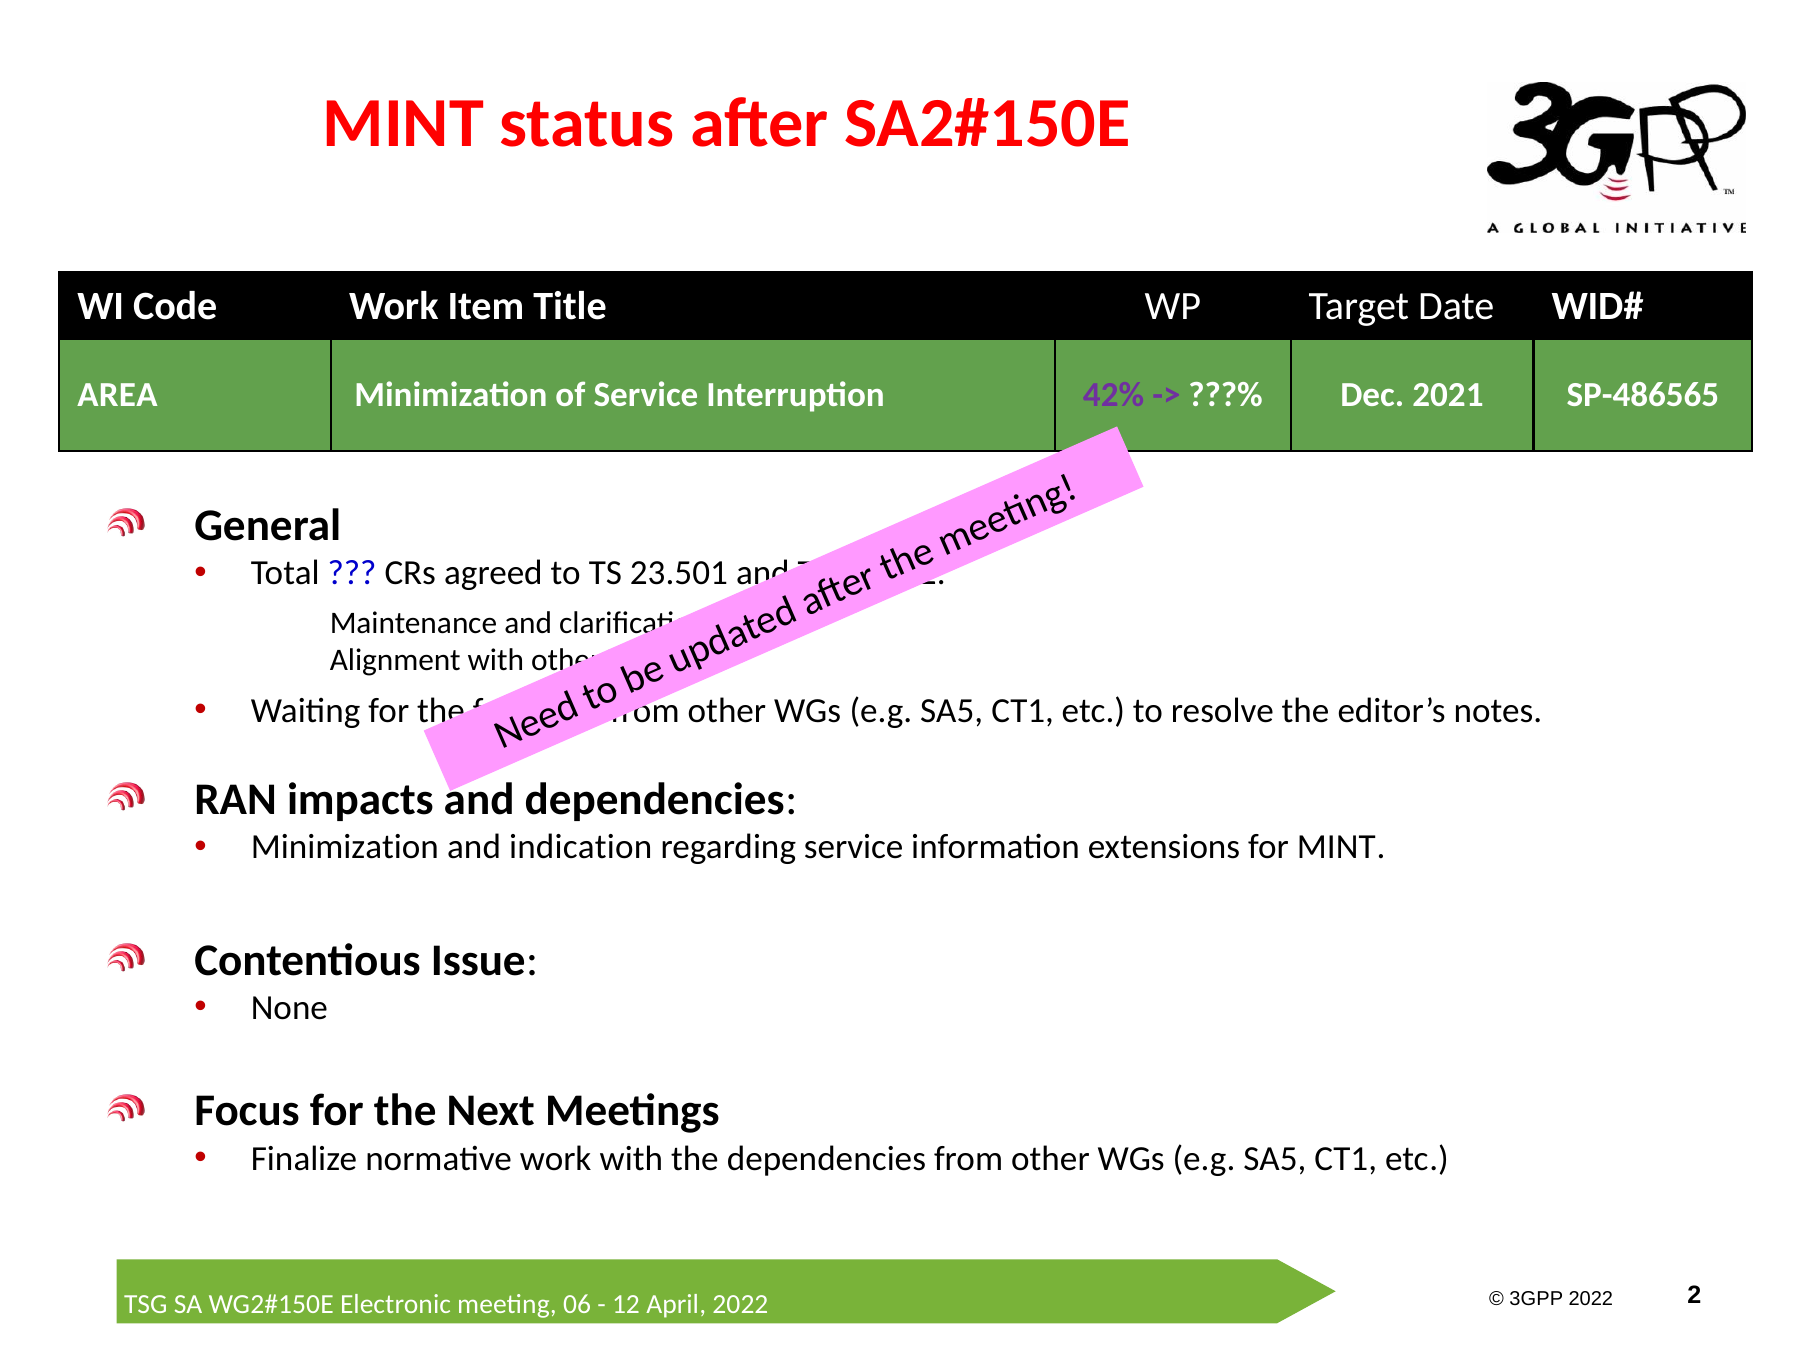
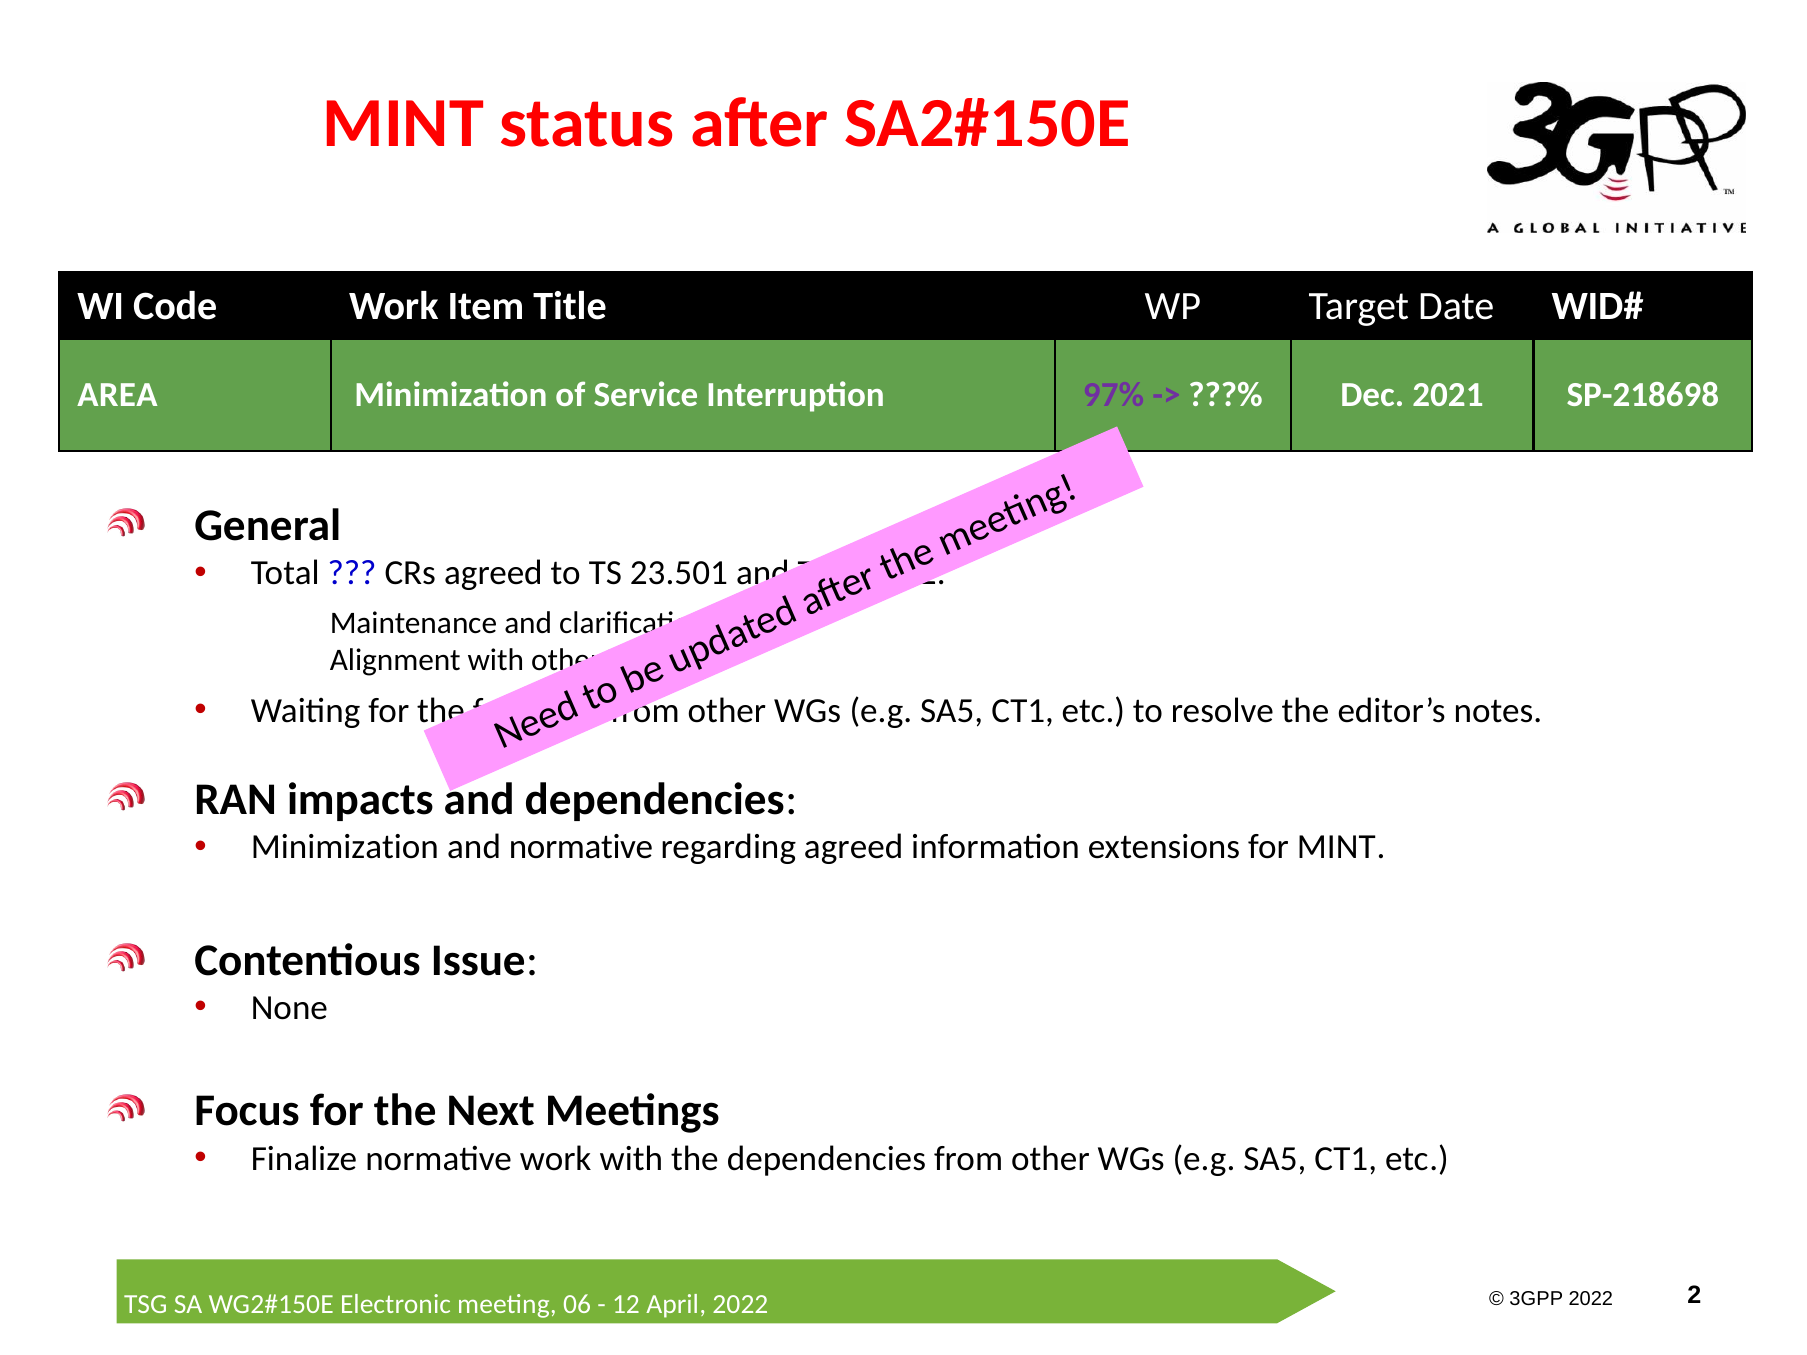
42%: 42% -> 97% (1114, 395)
SP-486565: SP-486565 -> SP-218698 (1643, 395)
and indication: indication -> normative (581, 848)
regarding service: service -> agreed (854, 848)
